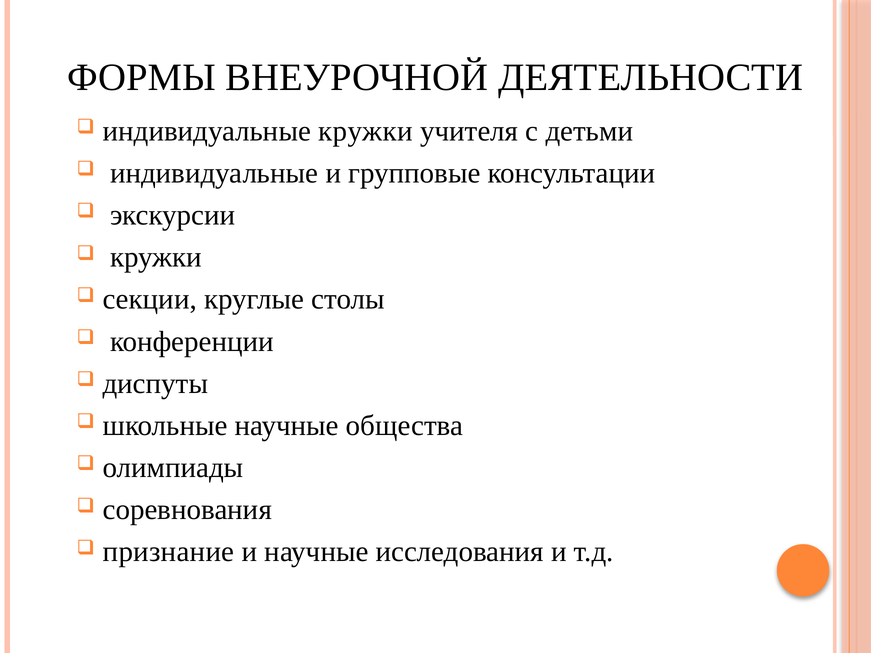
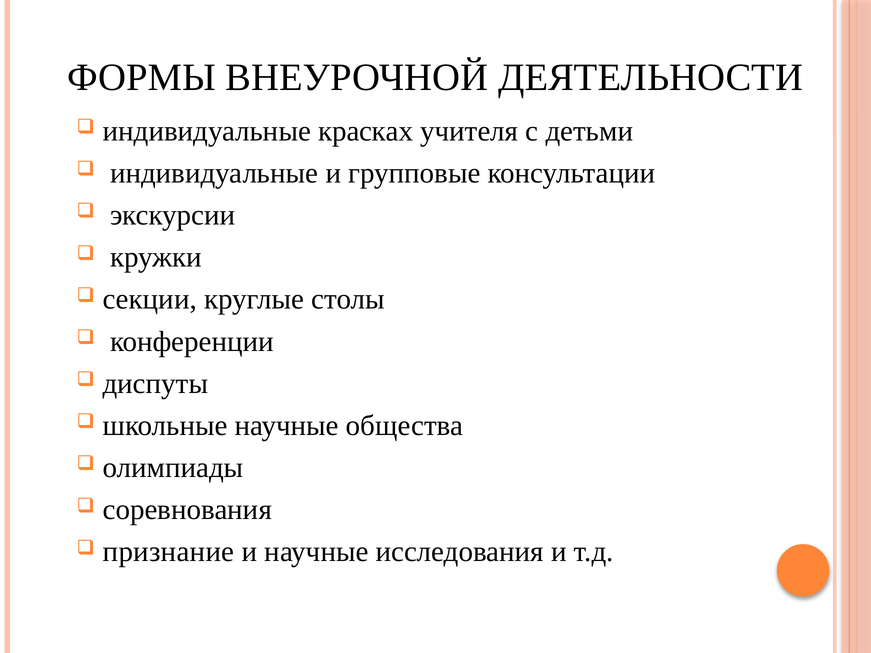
индивидуальные кружки: кружки -> красках (366, 131)
